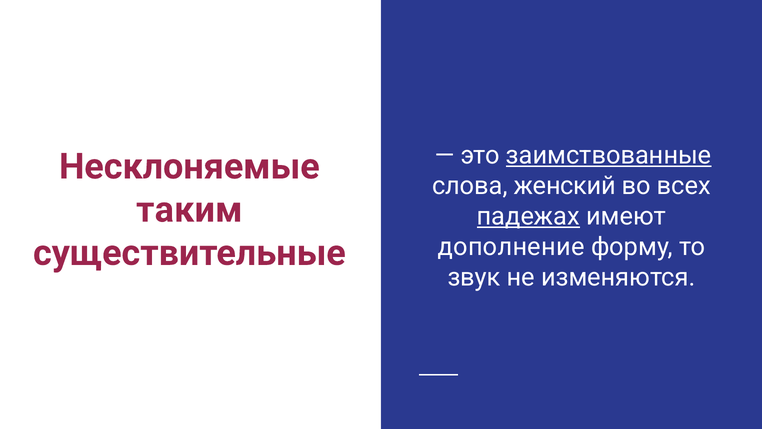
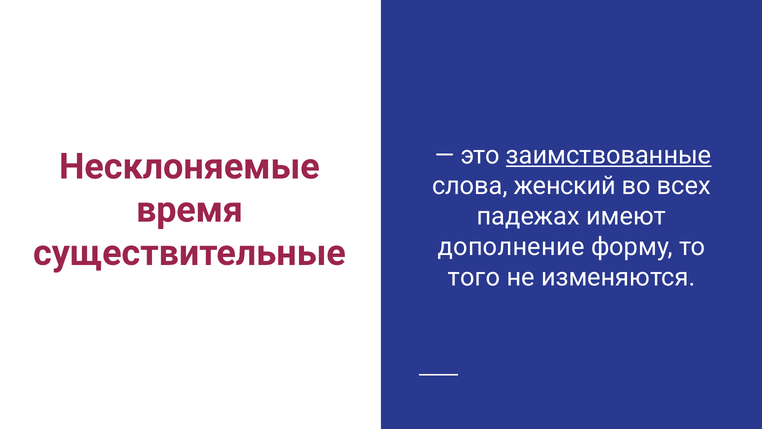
таким: таким -> время (189, 210)
падежах underline: present -> none (528, 216)
звук: звук -> того (474, 277)
